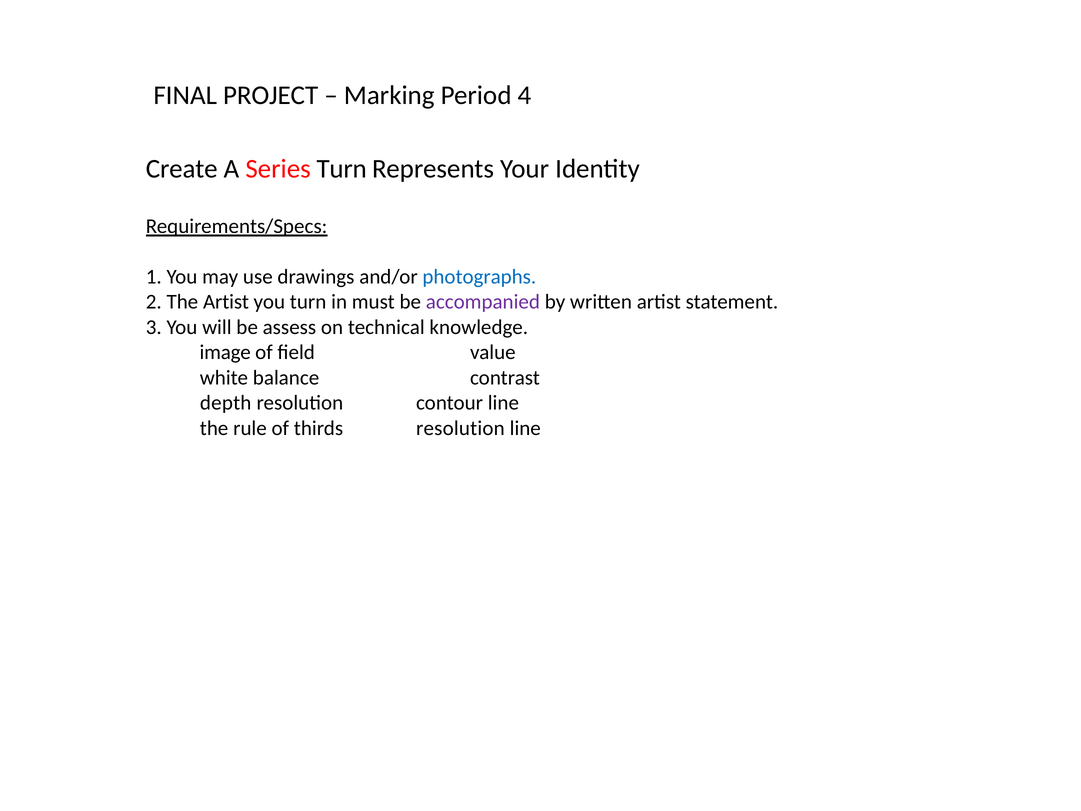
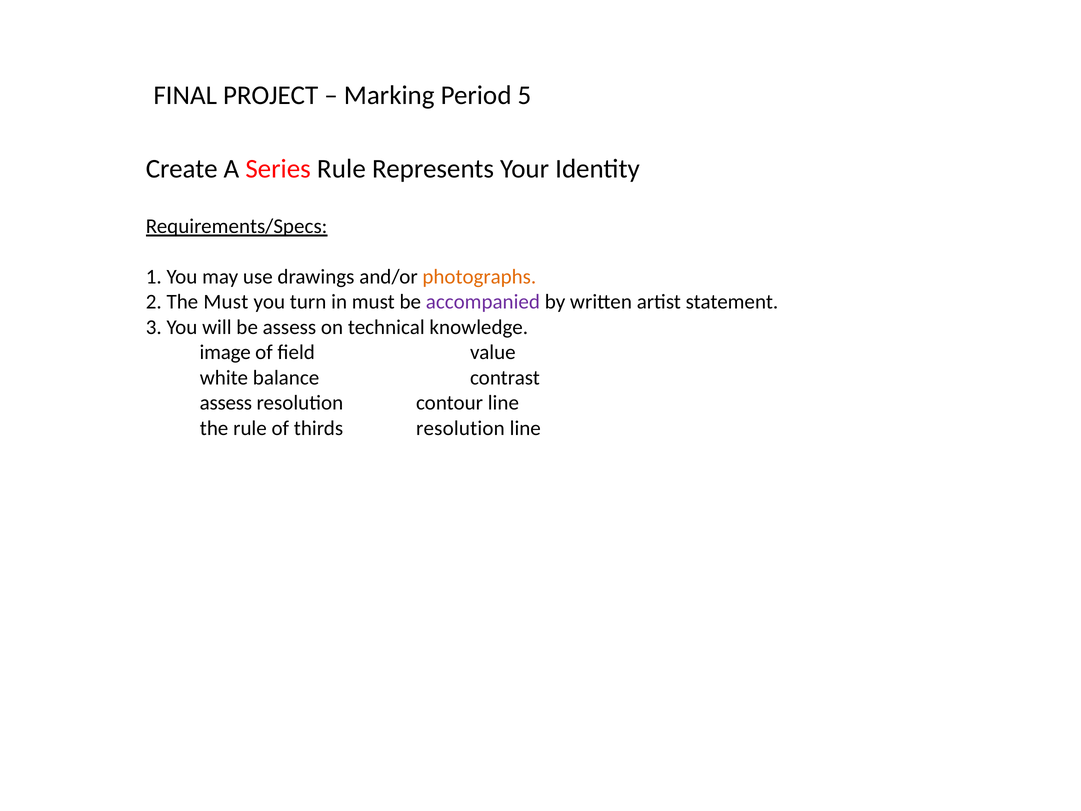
4: 4 -> 5 (524, 95)
Series Turn: Turn -> Rule (341, 169)
photographs colour: blue -> orange (479, 277)
The Artist: Artist -> Must (226, 302)
depth: depth -> assess (226, 403)
